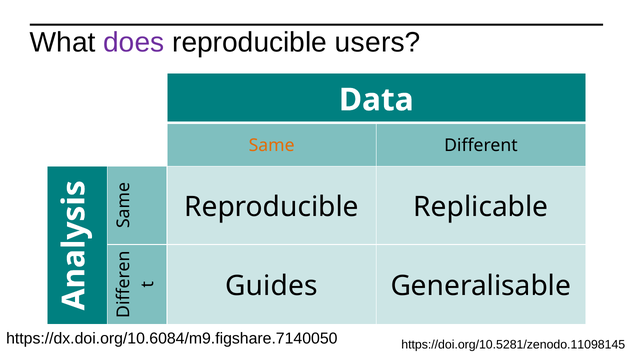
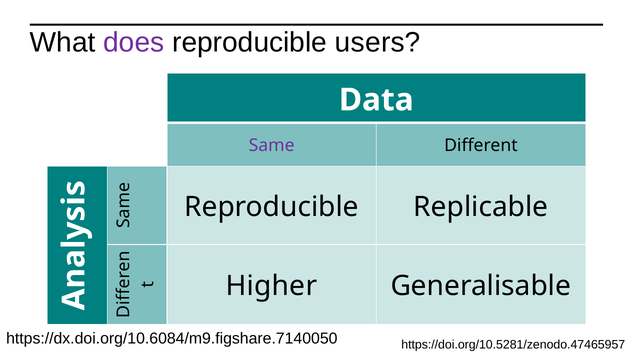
Same colour: orange -> purple (272, 146)
Guides: Guides -> Higher (271, 286)
https://doi.org/10.5281/zenodo.11098145: https://doi.org/10.5281/zenodo.11098145 -> https://doi.org/10.5281/zenodo.47465957 (513, 345)
